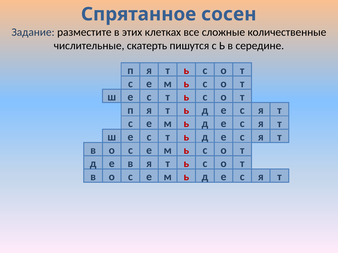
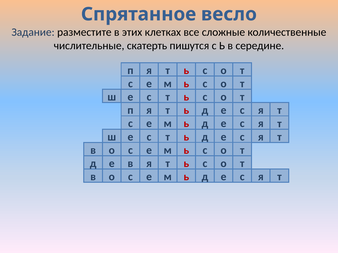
сосен: сосен -> весло (229, 14)
